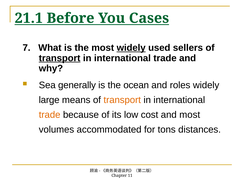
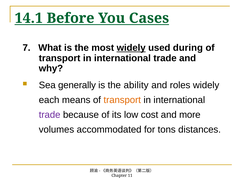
21.1: 21.1 -> 14.1 (29, 18)
sellers: sellers -> during (188, 48)
transport underline: present -> none (60, 58)
ocean: ocean -> ability (136, 85)
large: large -> each (49, 100)
trade colour: orange -> purple (50, 115)
and most: most -> more (190, 115)
